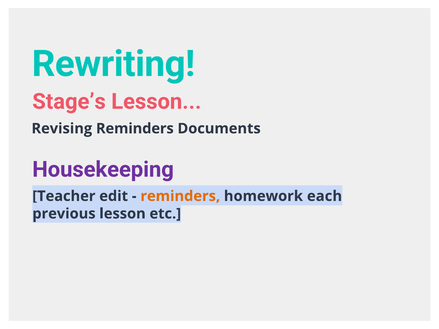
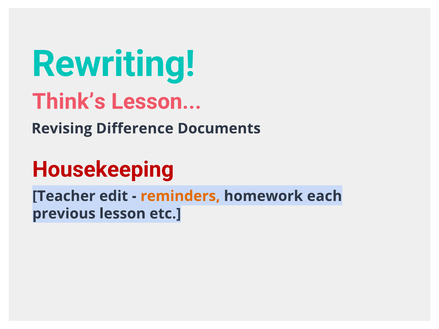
Stage’s: Stage’s -> Think’s (69, 102)
Revising Reminders: Reminders -> Difference (135, 129)
Housekeeping colour: purple -> red (103, 170)
